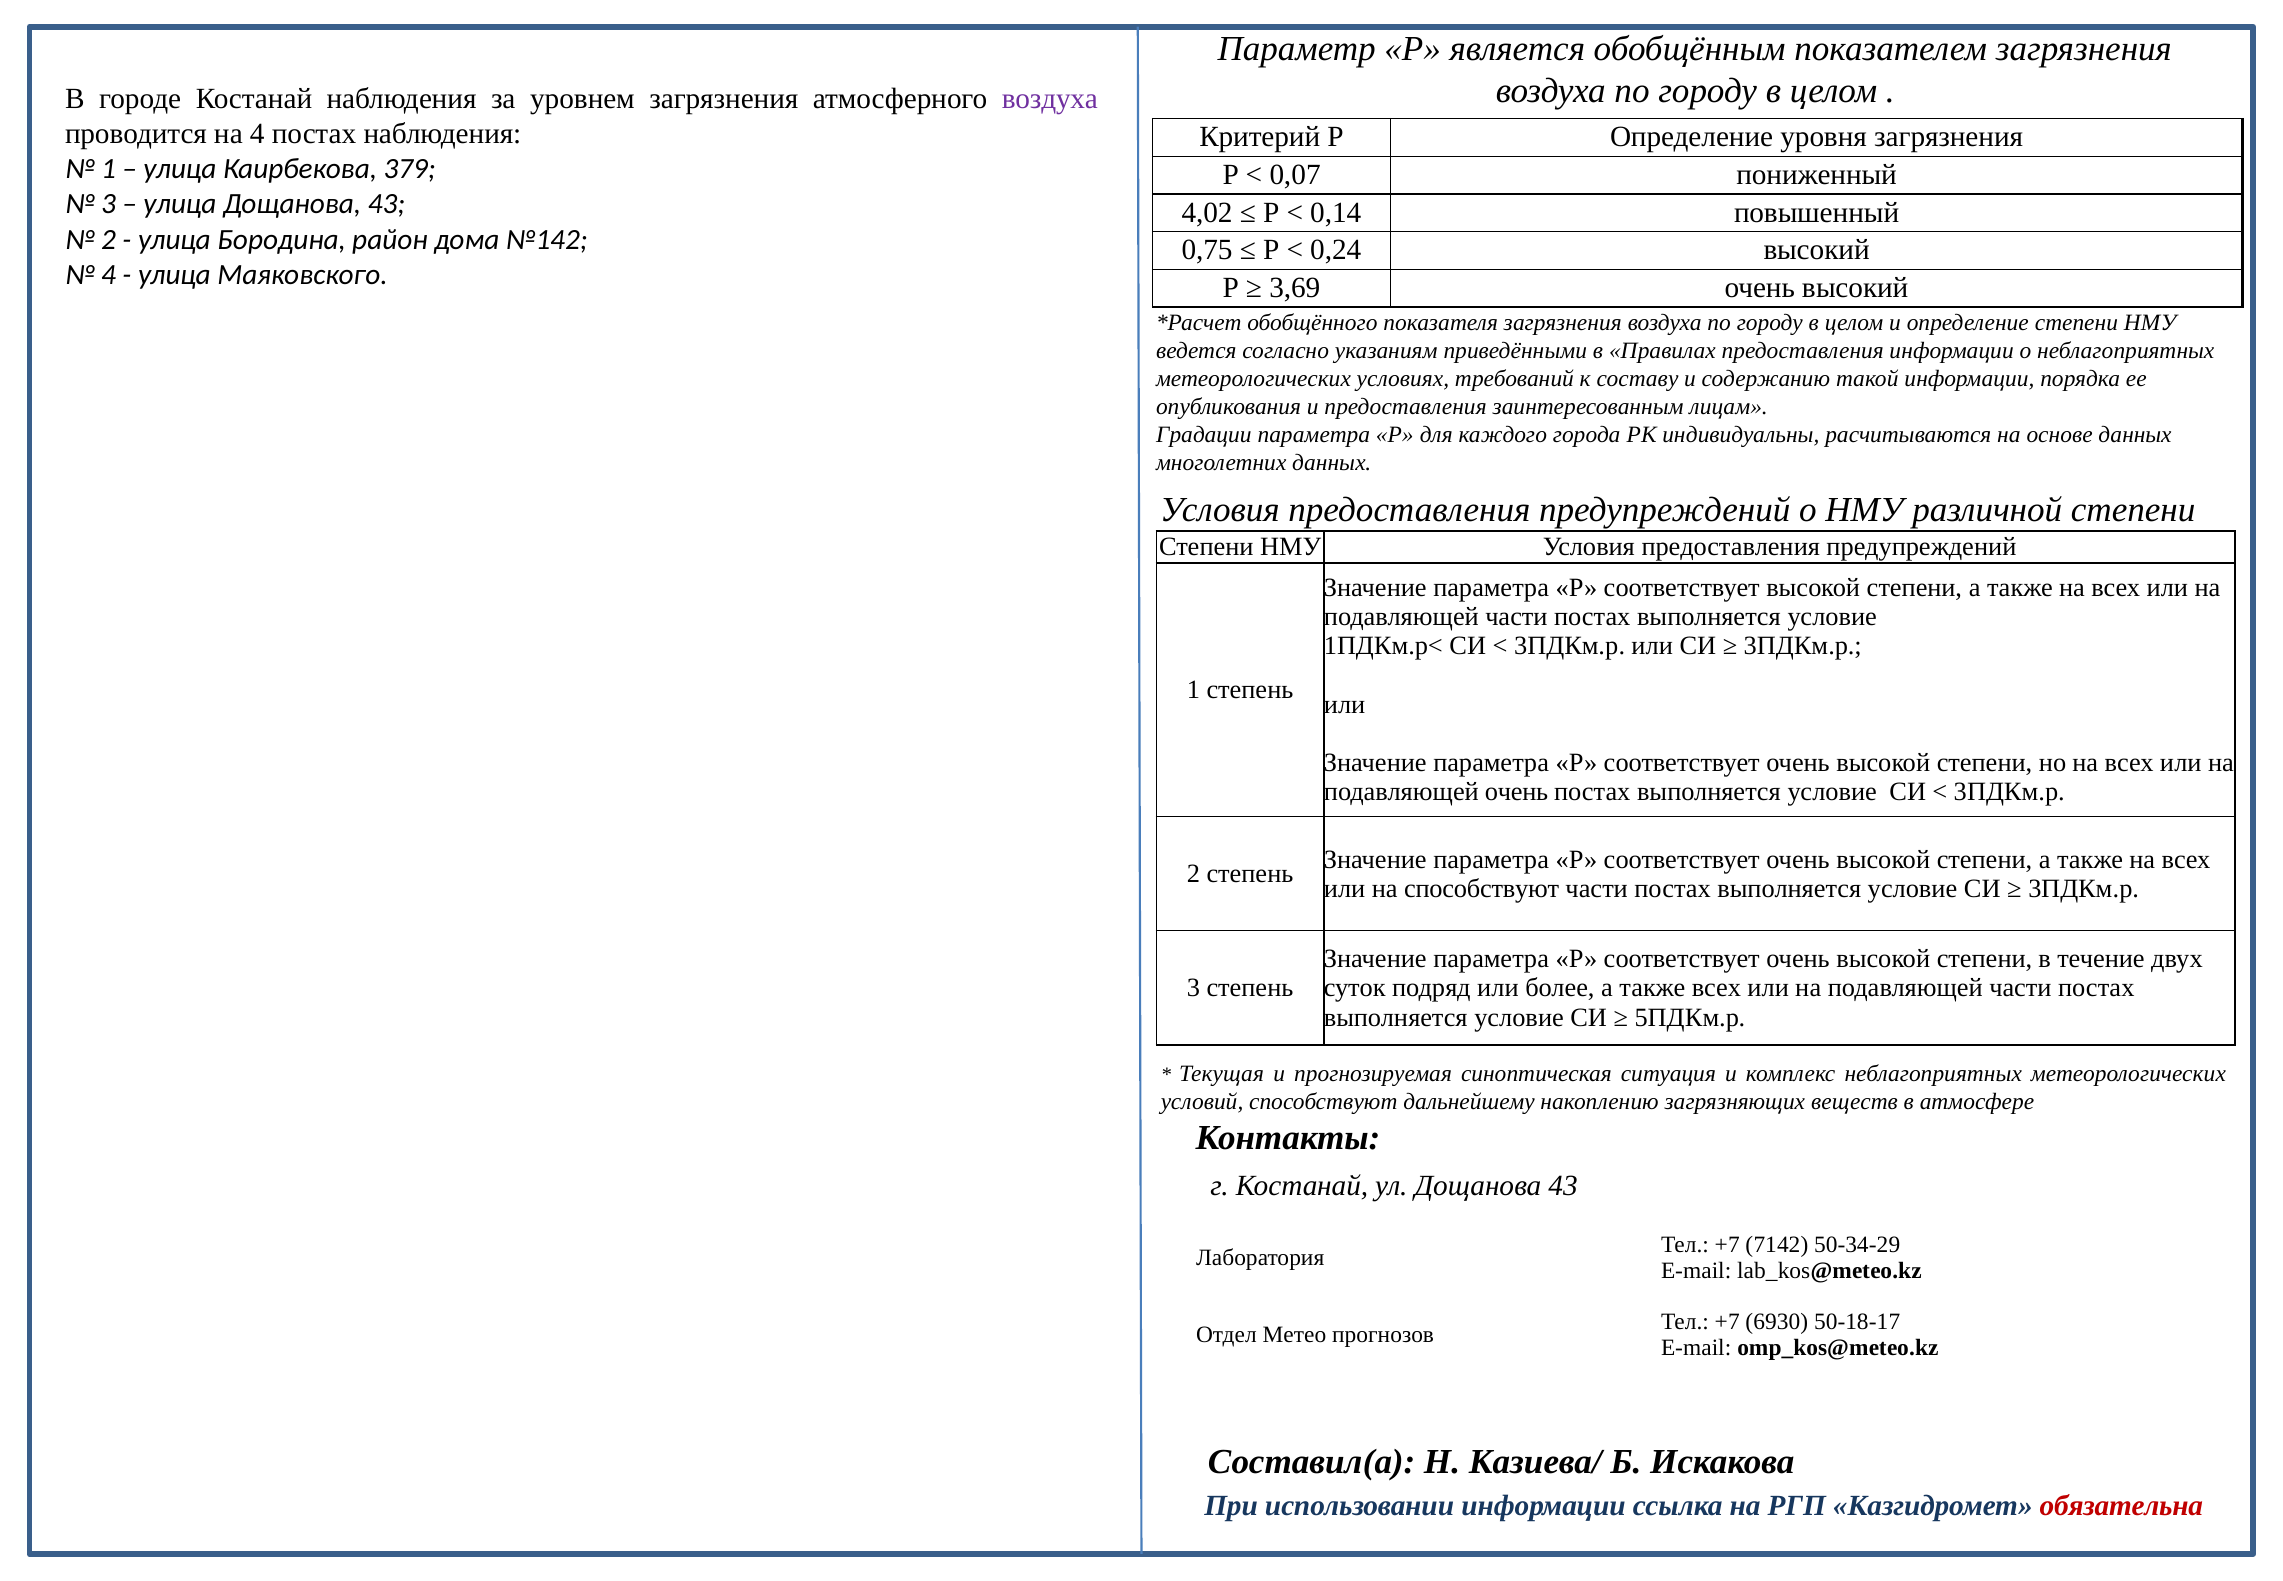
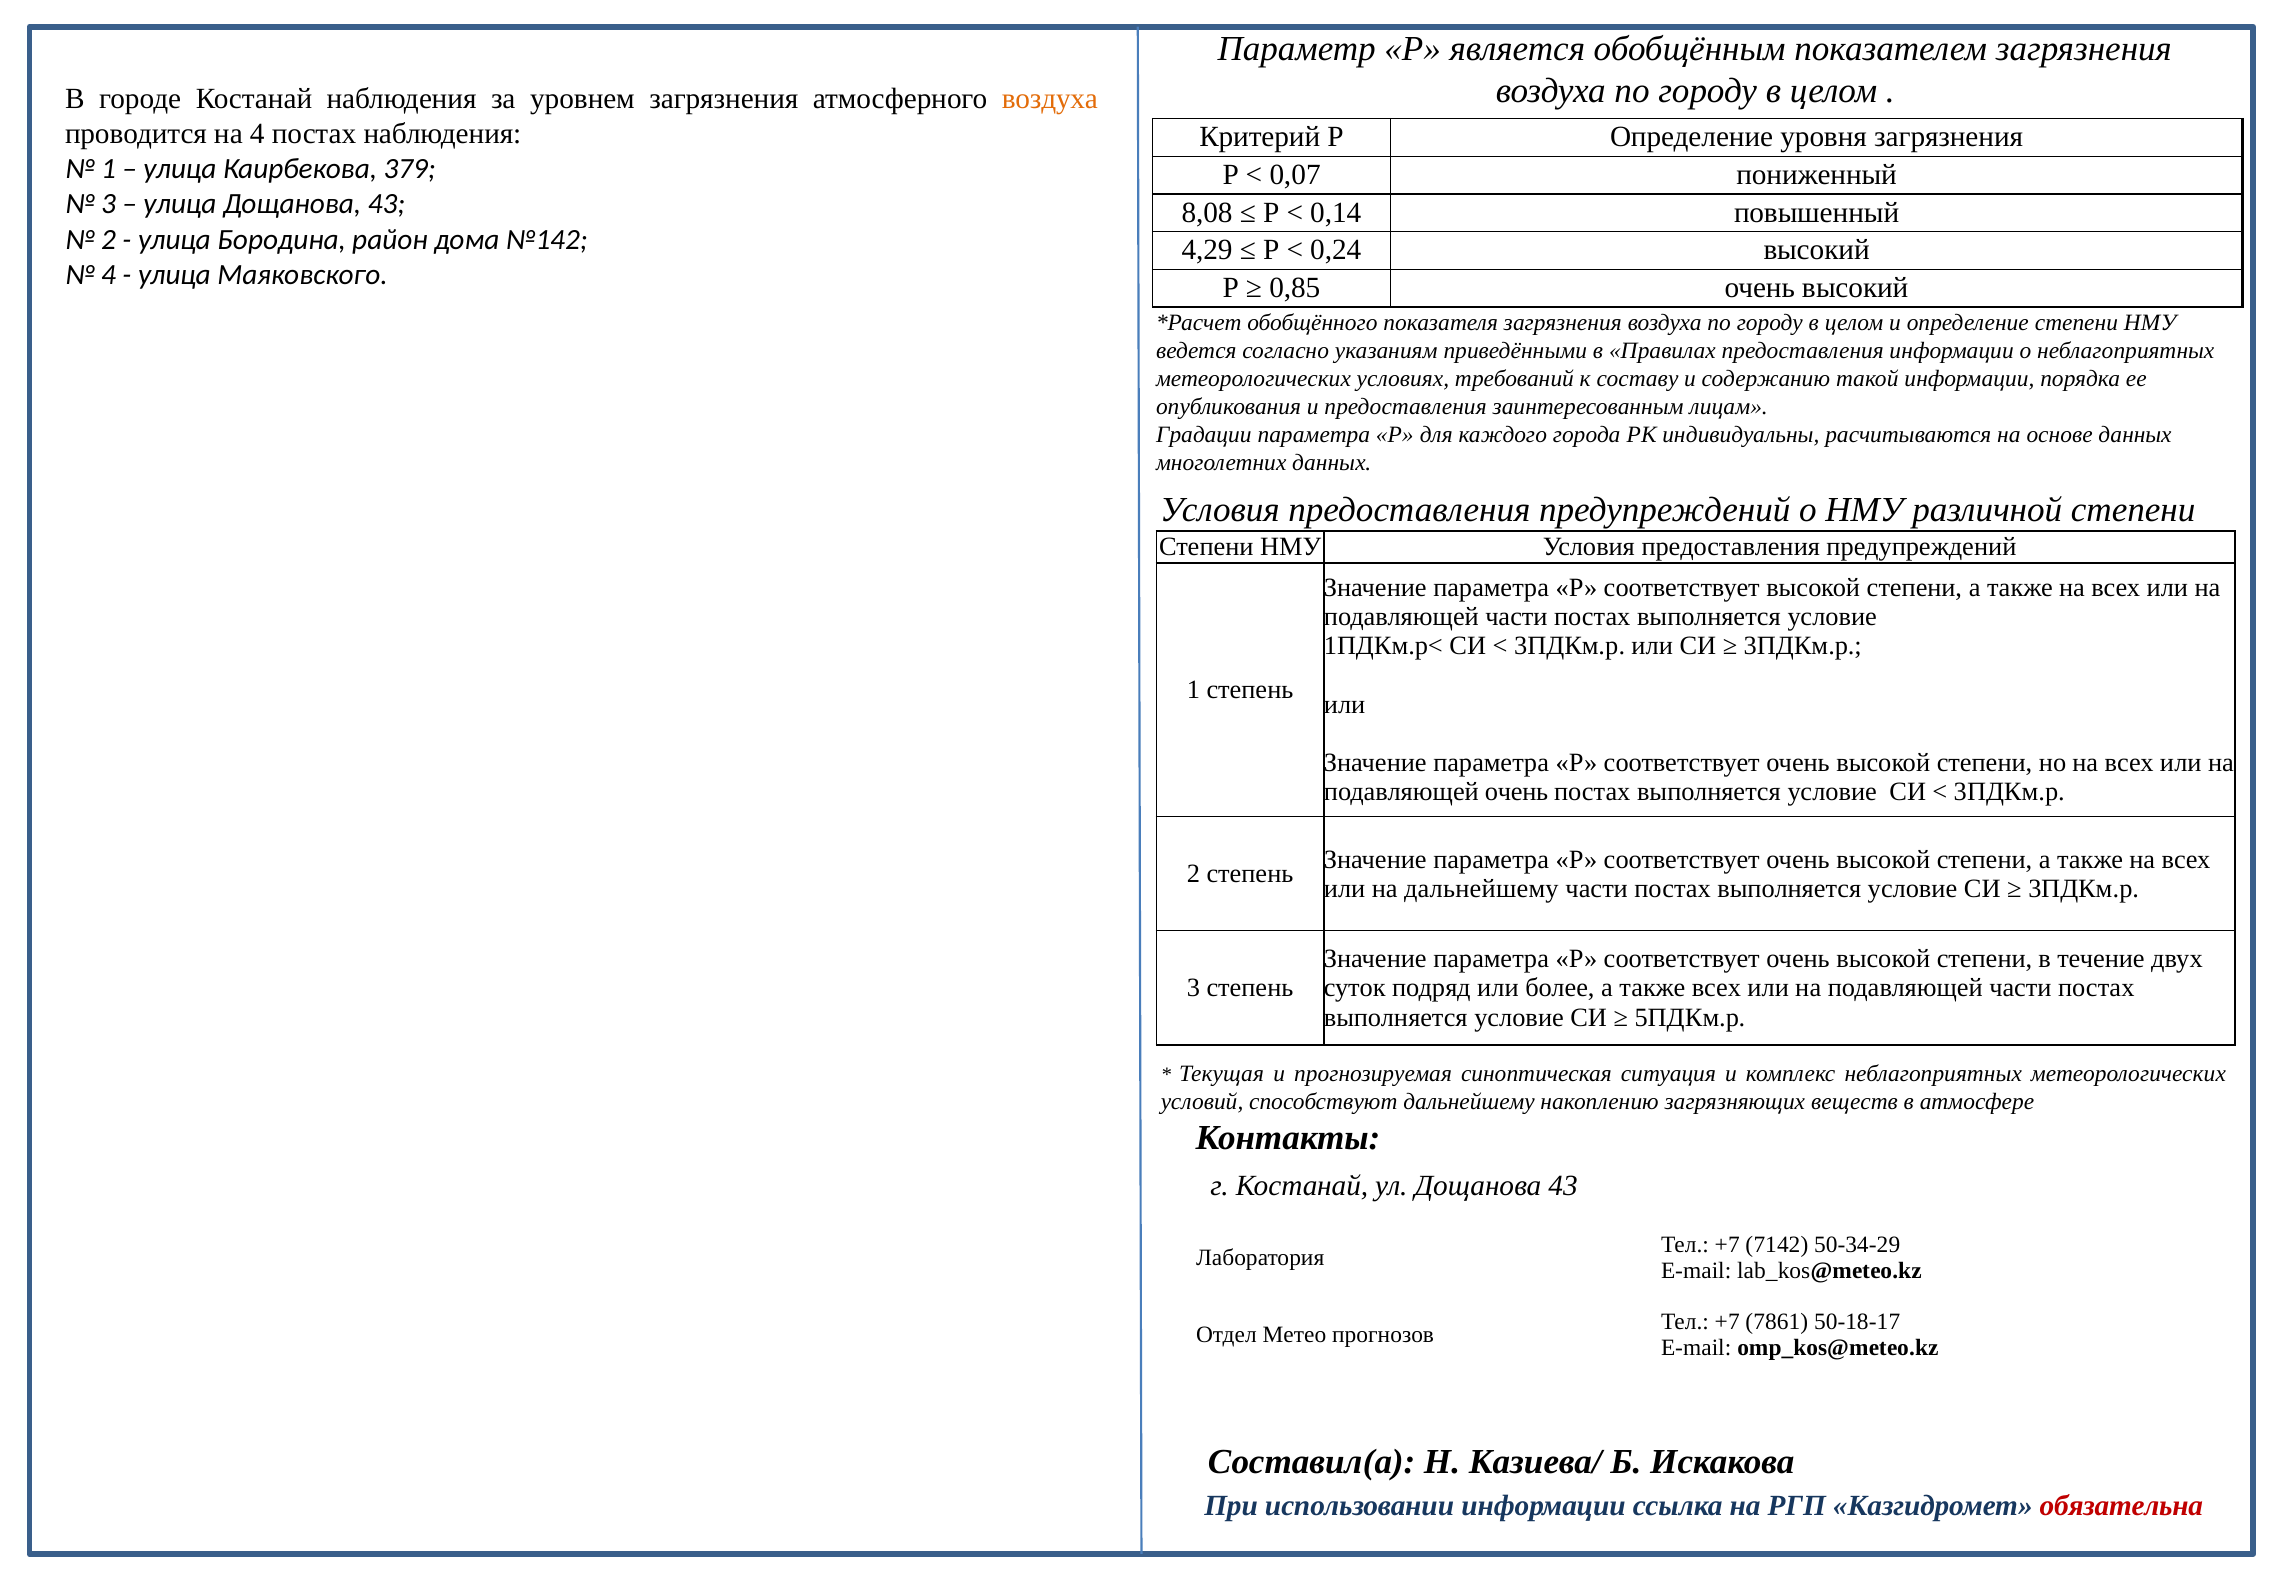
воздуха colour: purple -> orange (1050, 99)
4,02: 4,02 -> 8,08 (1207, 212)
0,75: 0,75 -> 4,29 (1207, 250)
3,69: 3,69 -> 0,85 (1295, 288)
на способствуют: способствуют -> дальнейшему (1481, 888)
6930: 6930 -> 7861 (1777, 1322)
